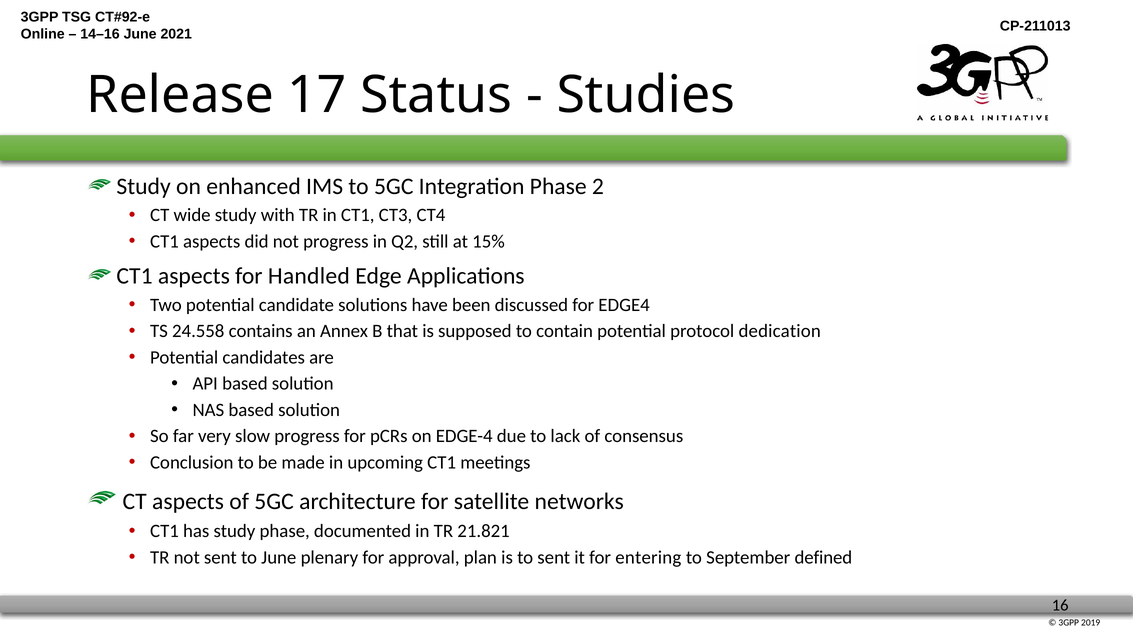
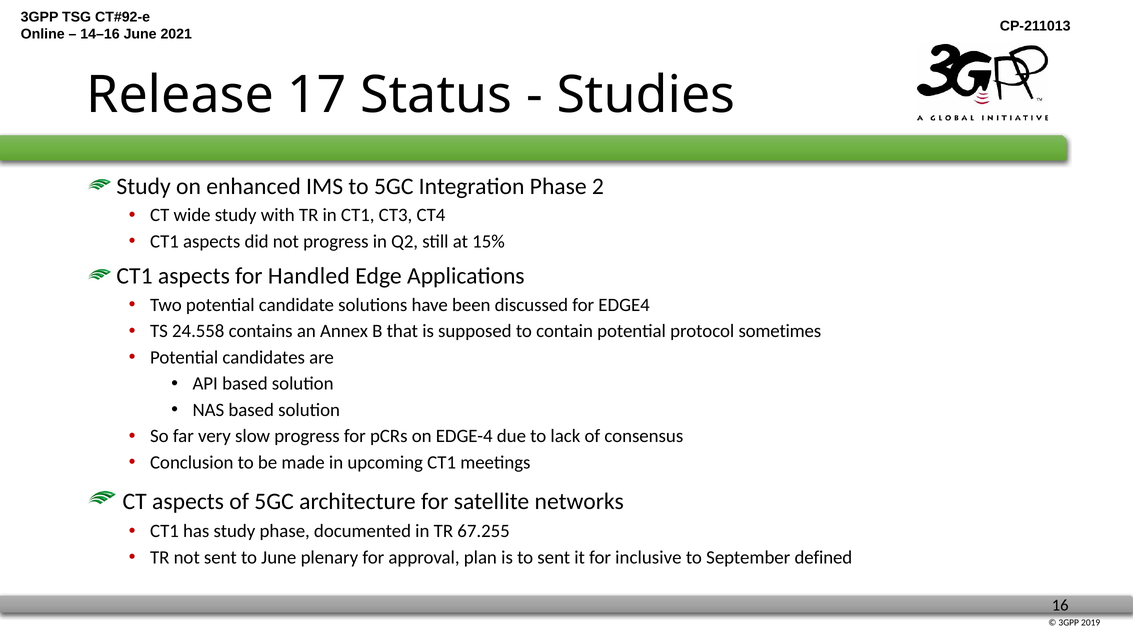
dedication: dedication -> sometimes (780, 331)
21.821: 21.821 -> 67.255 (484, 531)
entering: entering -> inclusive (648, 558)
